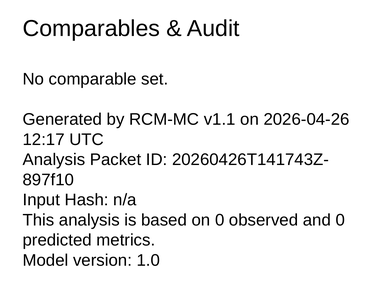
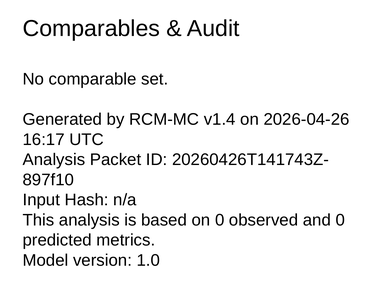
v1.1: v1.1 -> v1.4 (220, 120)
12:17: 12:17 -> 16:17 (44, 140)
